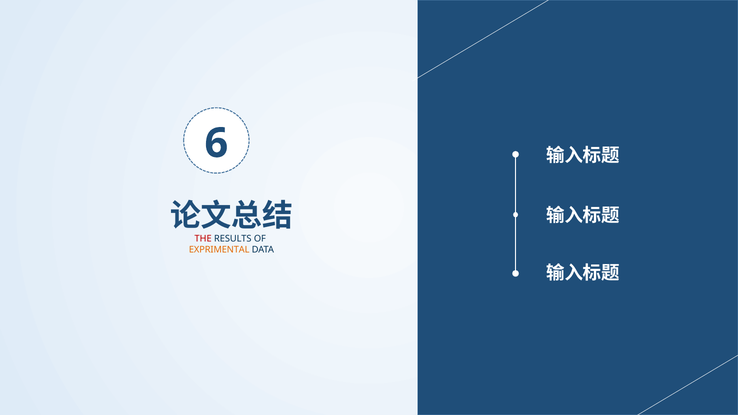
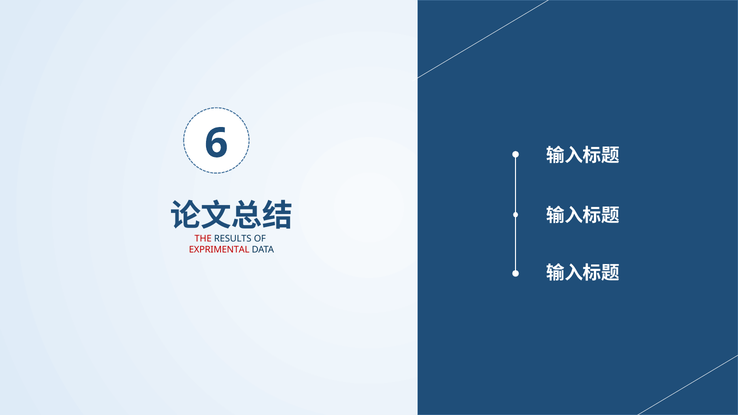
EXPRIMENTAL colour: orange -> red (219, 250)
